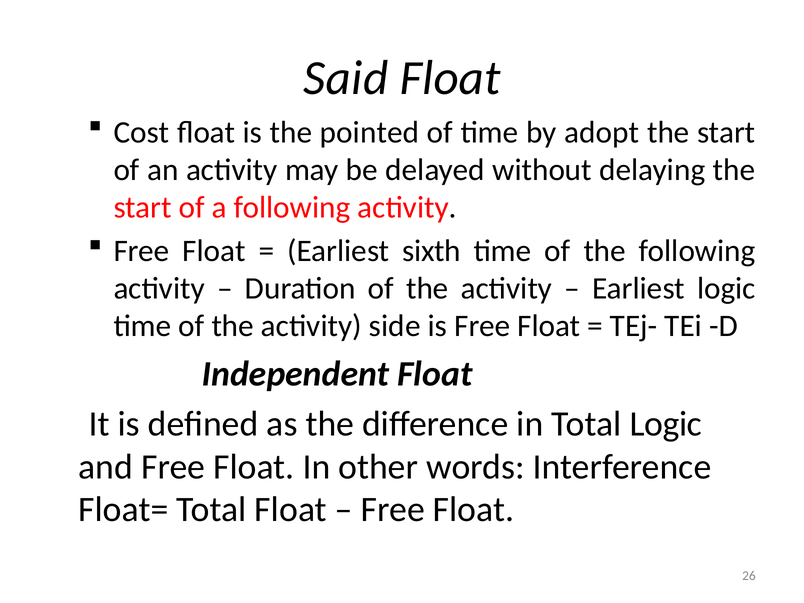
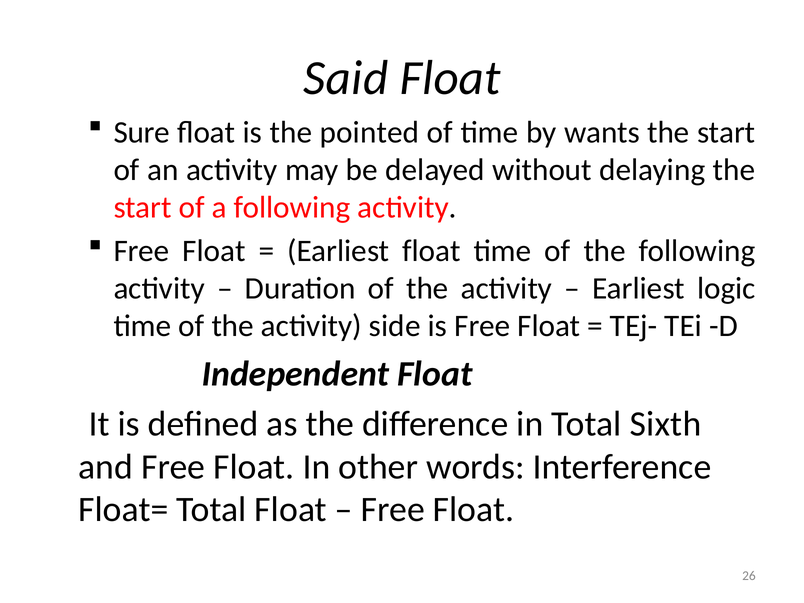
Cost: Cost -> Sure (142, 132)
adopt: adopt -> wants (602, 132)
Earliest sixth: sixth -> float (431, 251)
Total Logic: Logic -> Sixth (665, 424)
